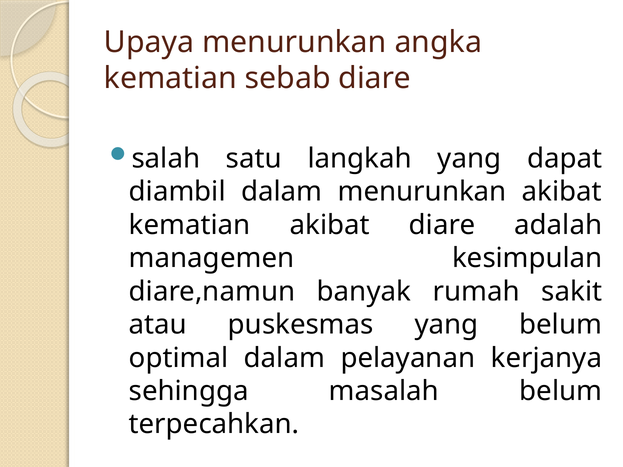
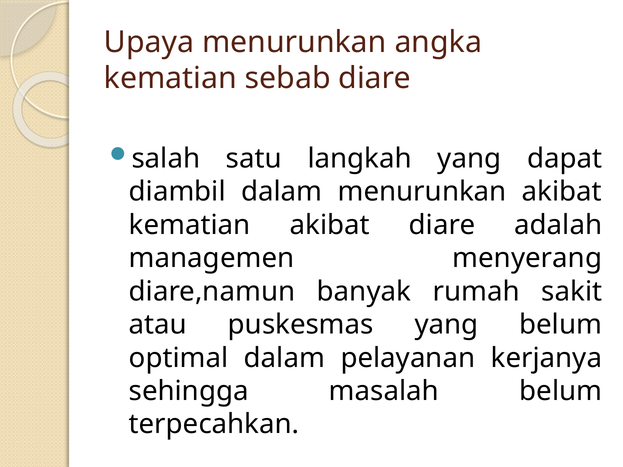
kesimpulan: kesimpulan -> menyerang (527, 258)
